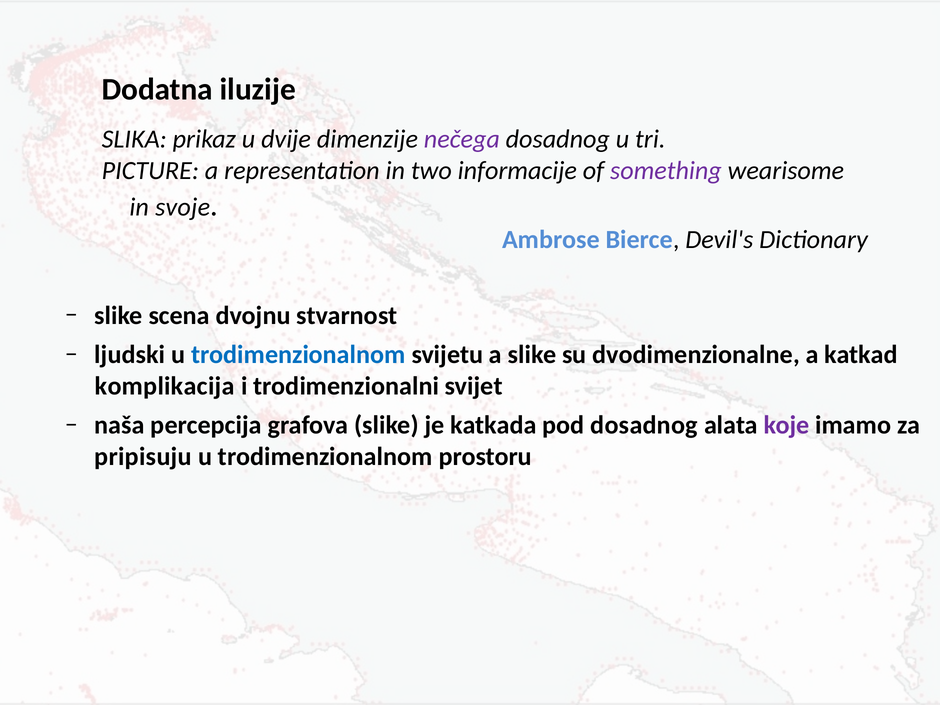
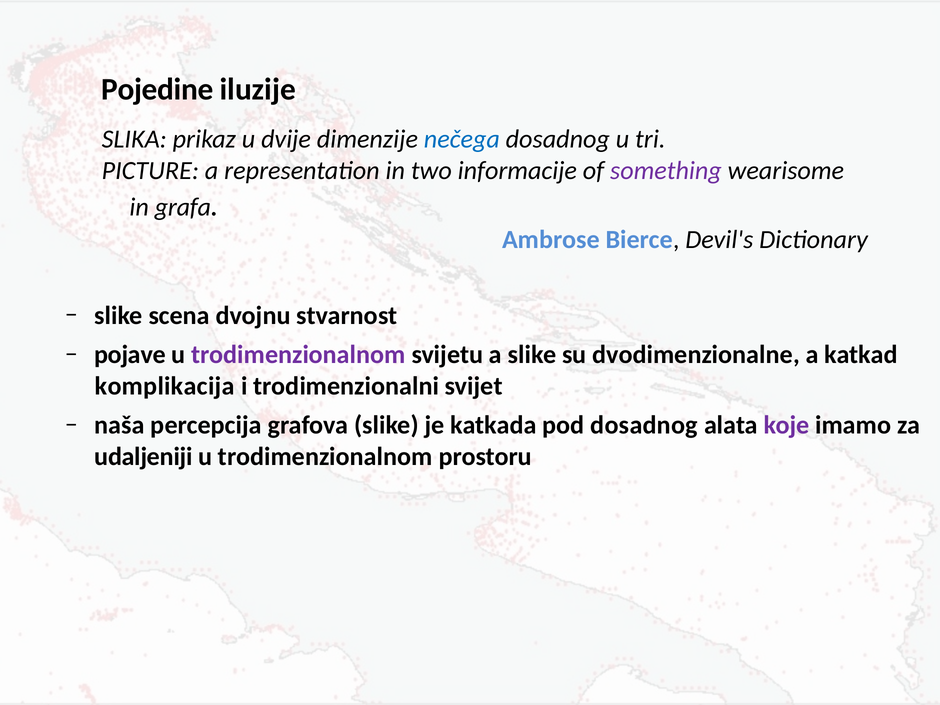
Dodatna: Dodatna -> Pojedine (157, 89)
nečega colour: purple -> blue (462, 139)
svoje: svoje -> grafa (183, 207)
ljudski: ljudski -> pojave (130, 355)
trodimenzionalnom colour: blue -> purple (298, 355)
pripisuju: pripisuju -> udaljeniji (143, 456)
